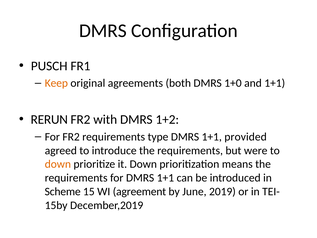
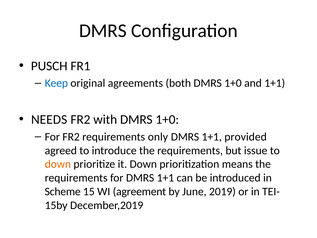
Keep colour: orange -> blue (56, 83)
RERUN: RERUN -> NEEDS (49, 119)
with DMRS 1+2: 1+2 -> 1+0 (167, 119)
type: type -> only (158, 137)
were: were -> issue (256, 150)
